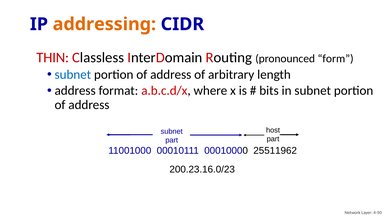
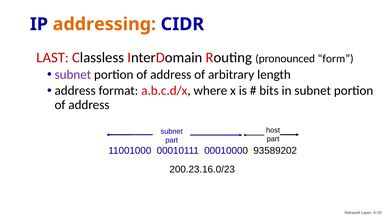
THIN: THIN -> LAST (53, 58)
subnet colour: blue -> purple (73, 75)
25511962: 25511962 -> 93589202 (275, 151)
